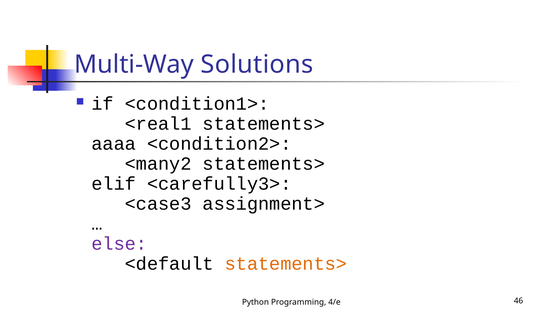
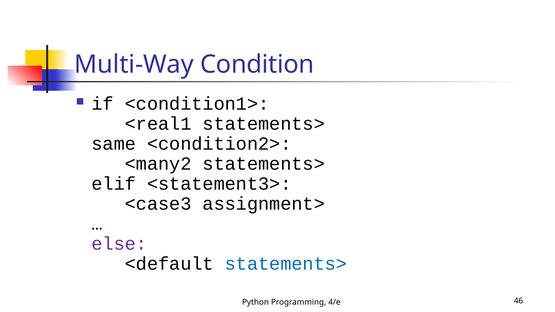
Solutions: Solutions -> Condition (257, 65)
aaaa: aaaa -> same (114, 144)
<carefully3>: <carefully3> -> <statement3> (219, 184)
statements> colour: orange -> blue (286, 264)
